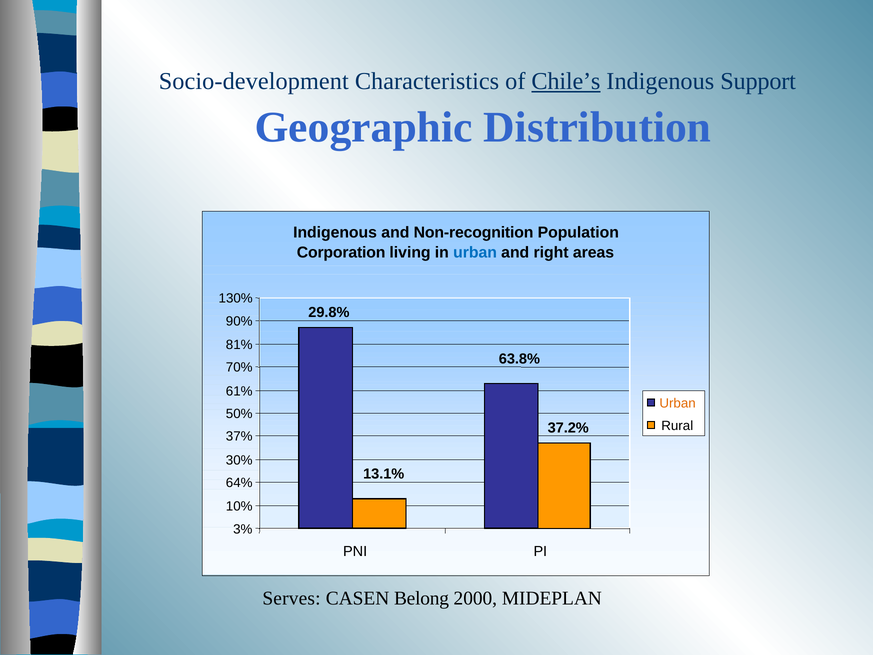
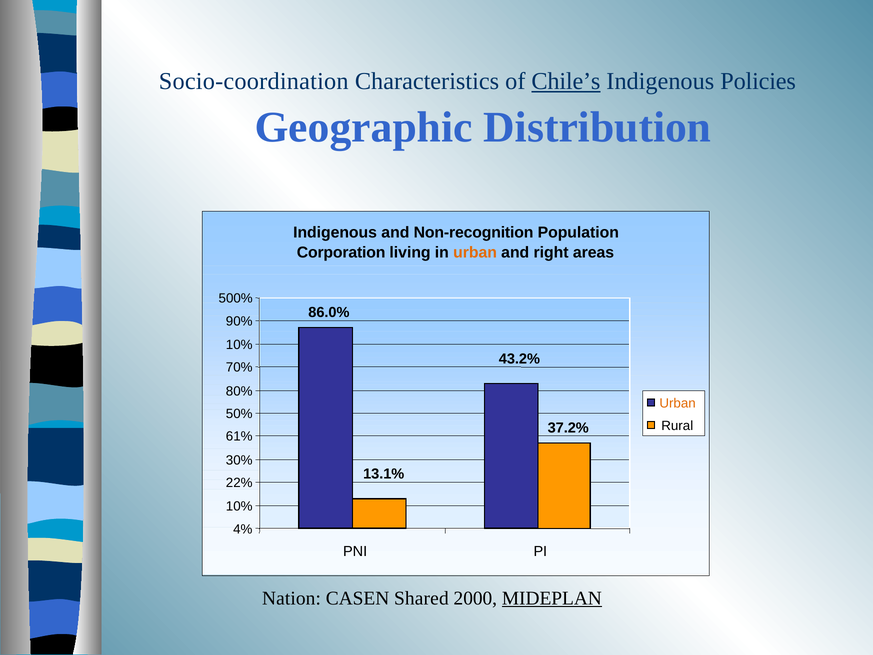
Socio-development: Socio-development -> Socio-coordination (254, 81)
Support: Support -> Policies (758, 81)
urban colour: blue -> orange (475, 253)
130%: 130% -> 500% (236, 298)
29.8%: 29.8% -> 86.0% (329, 312)
81%: 81% -> 10% (239, 345)
63.8%: 63.8% -> 43.2% (519, 359)
61%: 61% -> 80% (239, 391)
37%: 37% -> 61% (239, 436)
64%: 64% -> 22% (239, 483)
3%: 3% -> 4% (243, 529)
Serves: Serves -> Nation (292, 598)
Belong: Belong -> Shared (421, 598)
MIDEPLAN underline: none -> present (552, 598)
